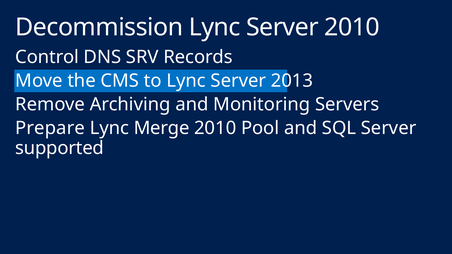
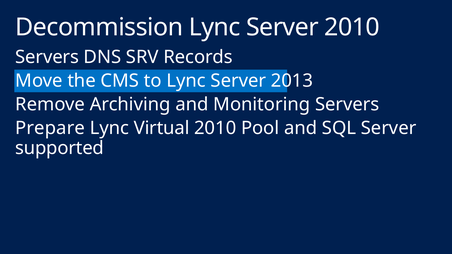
Control: Control -> Servers (47, 57)
Merge: Merge -> Virtual (162, 128)
